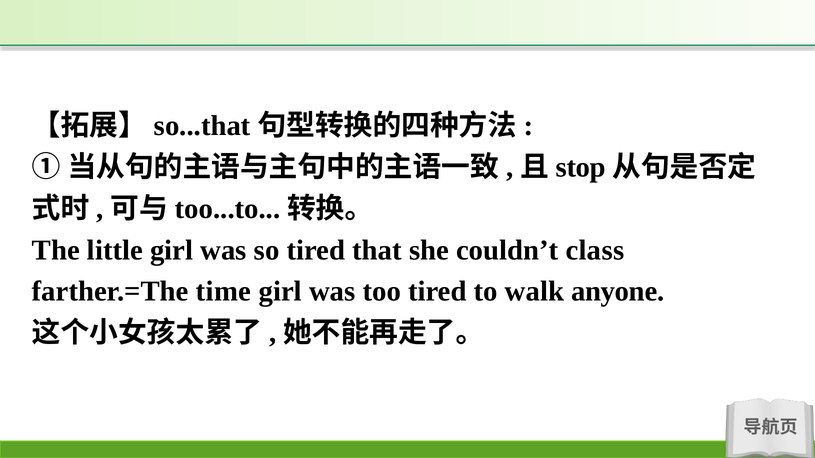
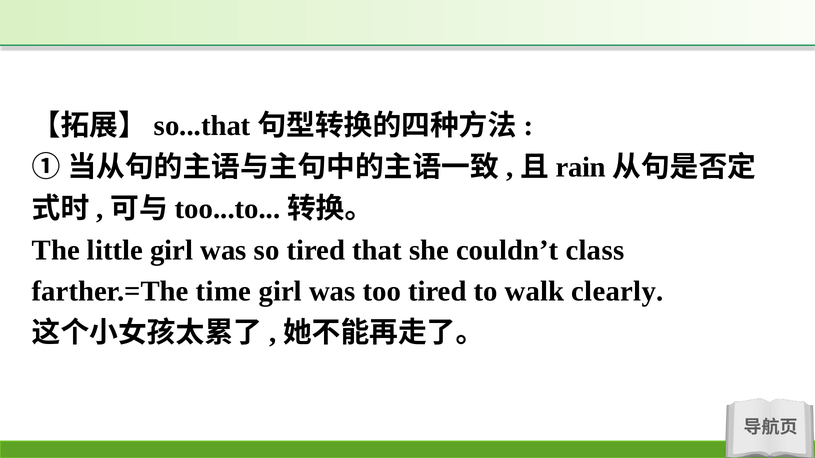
stop: stop -> rain (581, 167)
anyone: anyone -> clearly (617, 292)
